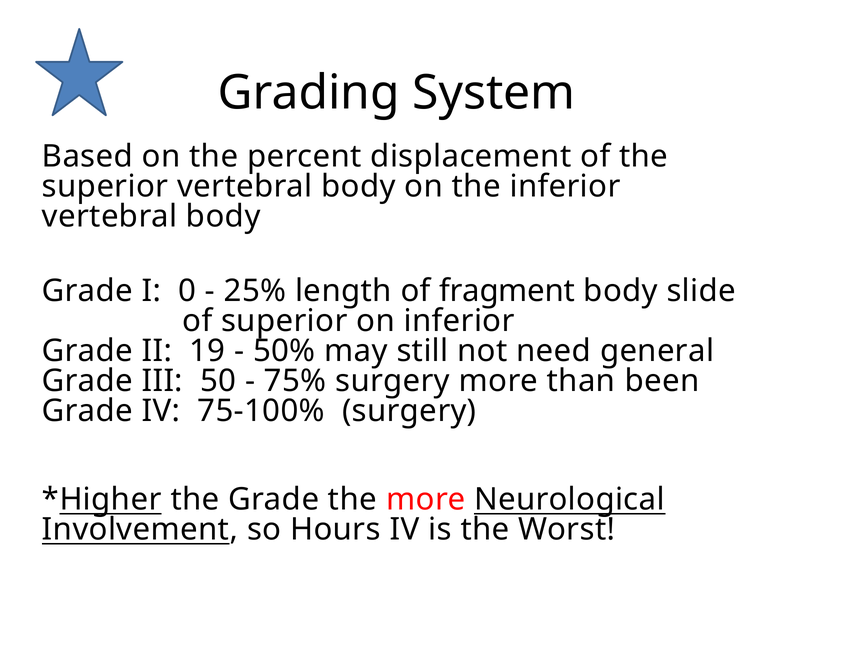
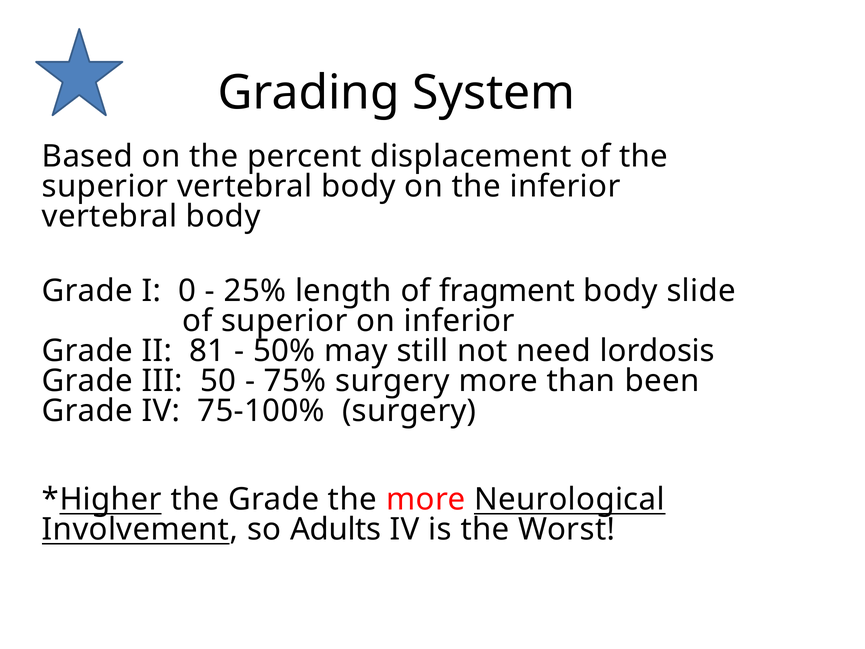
19: 19 -> 81 (207, 351)
general: general -> lordosis (657, 351)
Hours: Hours -> Adults (336, 529)
